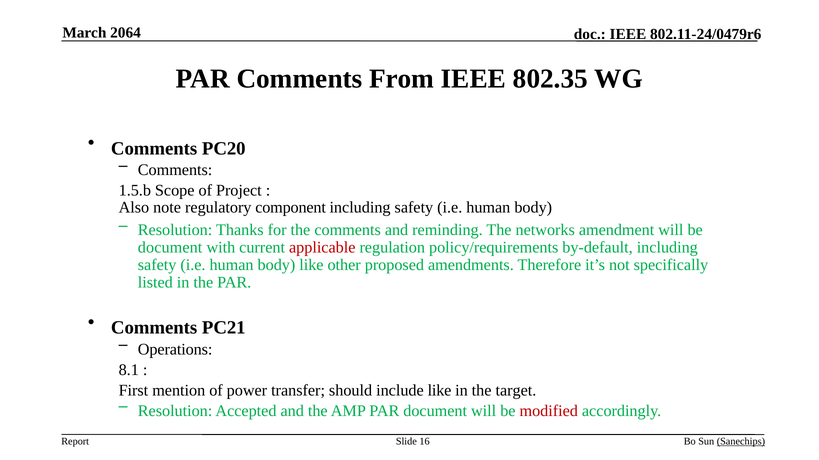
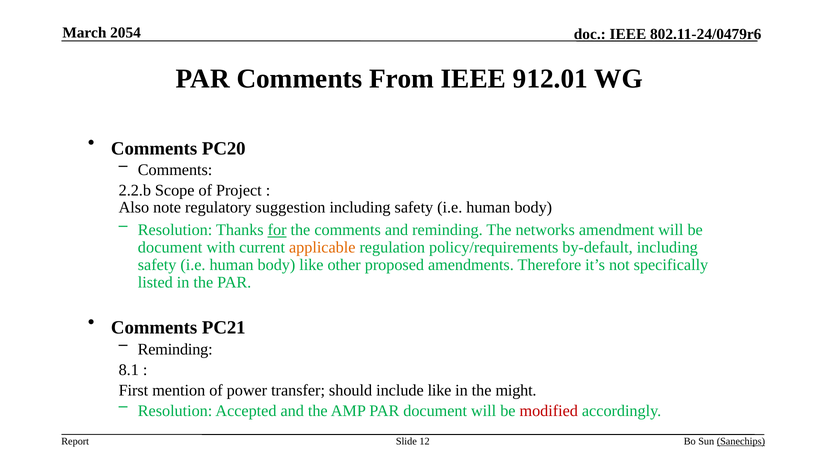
2064: 2064 -> 2054 (126, 33)
802.35: 802.35 -> 912.01 (550, 79)
1.5.b: 1.5.b -> 2.2.b (135, 191)
component: component -> suggestion (290, 208)
for underline: none -> present (277, 230)
applicable colour: red -> orange (322, 248)
Operations: Operations -> Reminding (175, 350)
target: target -> might (516, 391)
16: 16 -> 12 (425, 442)
